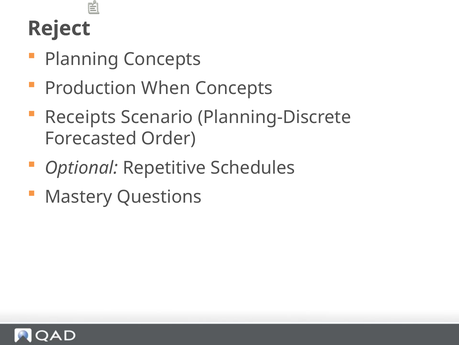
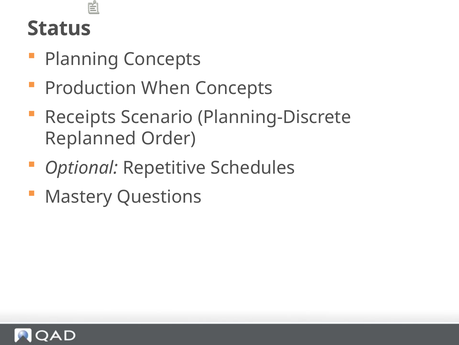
Reject: Reject -> Status (59, 28)
Forecasted: Forecasted -> Replanned (91, 138)
